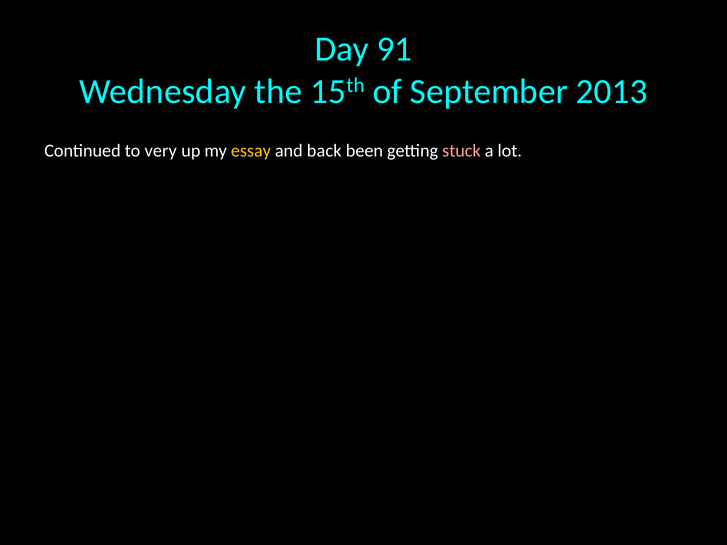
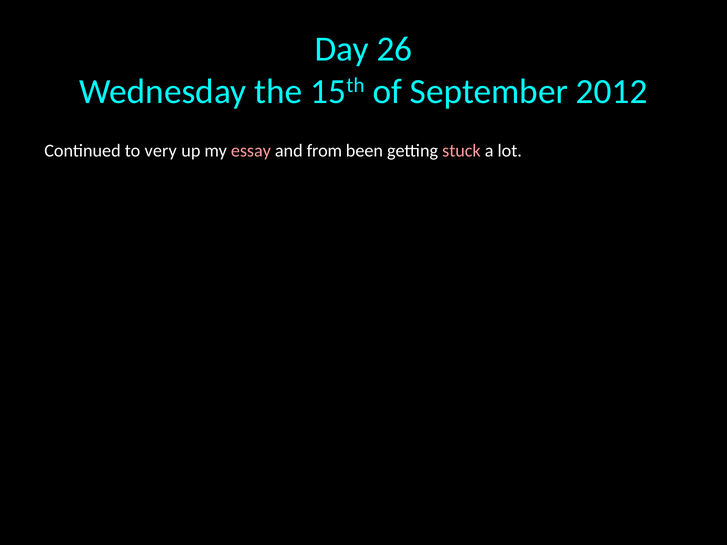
91: 91 -> 26 (394, 49)
2013: 2013 -> 2012 (612, 92)
essay colour: yellow -> pink (251, 151)
back: back -> from (324, 151)
